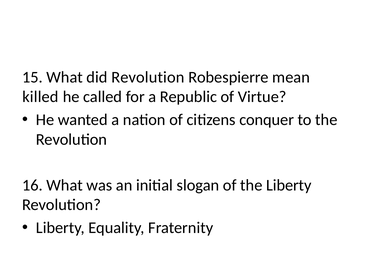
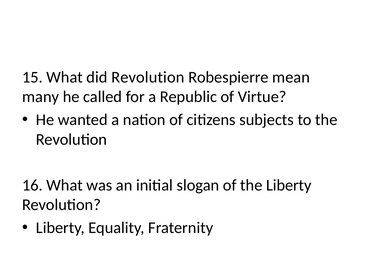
killed: killed -> many (41, 97)
conquer: conquer -> subjects (267, 120)
